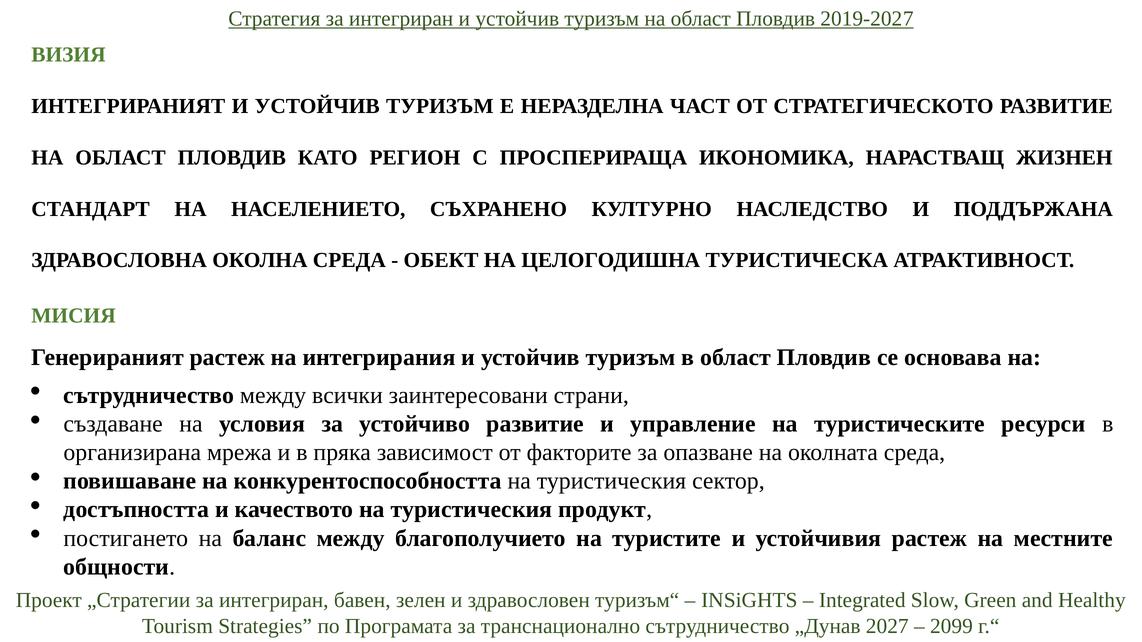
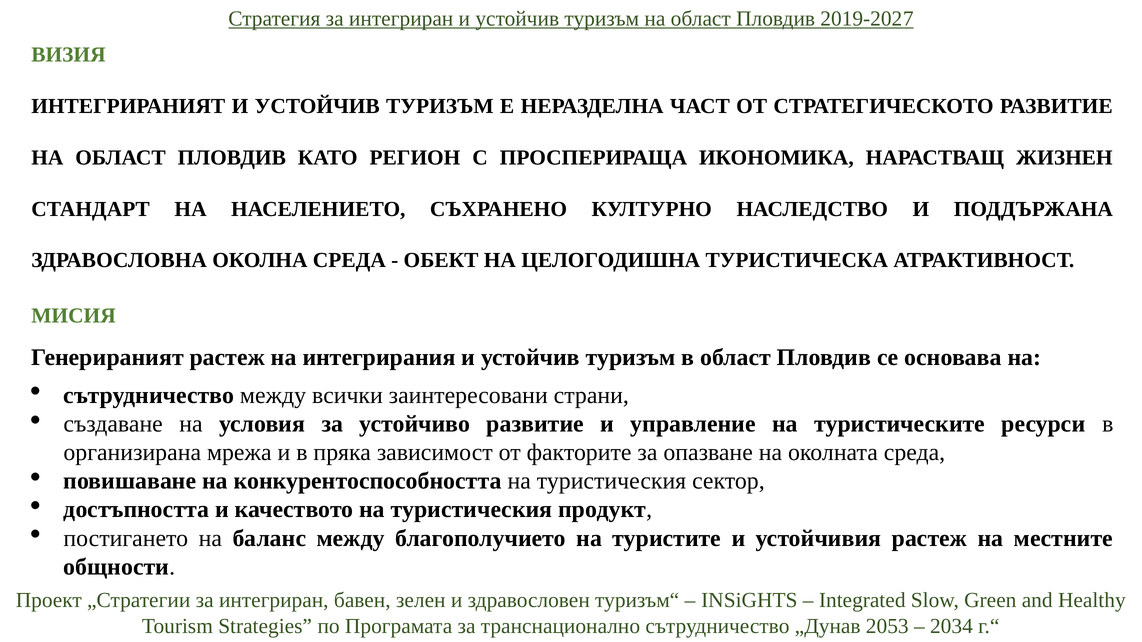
2027: 2027 -> 2053 (887, 626)
2099: 2099 -> 2034 (951, 626)
